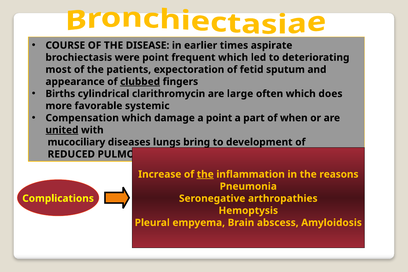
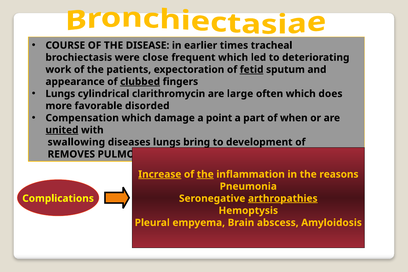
aspirate: aspirate -> tracheal (272, 45)
were point: point -> close (155, 57)
most: most -> work (58, 70)
fetid underline: none -> present (252, 70)
Births: Births -> Lungs (60, 94)
systemic: systemic -> disorded (147, 106)
mucociliary: mucociliary -> swallowing (76, 142)
REDUCED: REDUCED -> REMOVES (71, 154)
Increase underline: none -> present (160, 174)
arthropathies underline: none -> present (283, 198)
